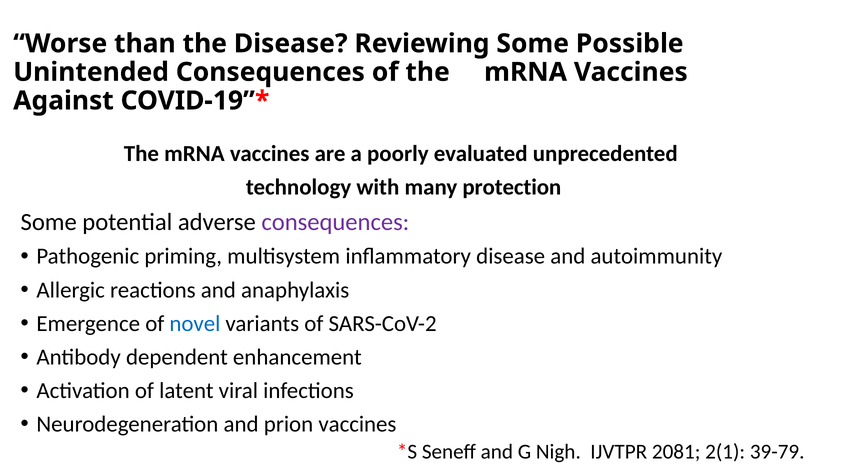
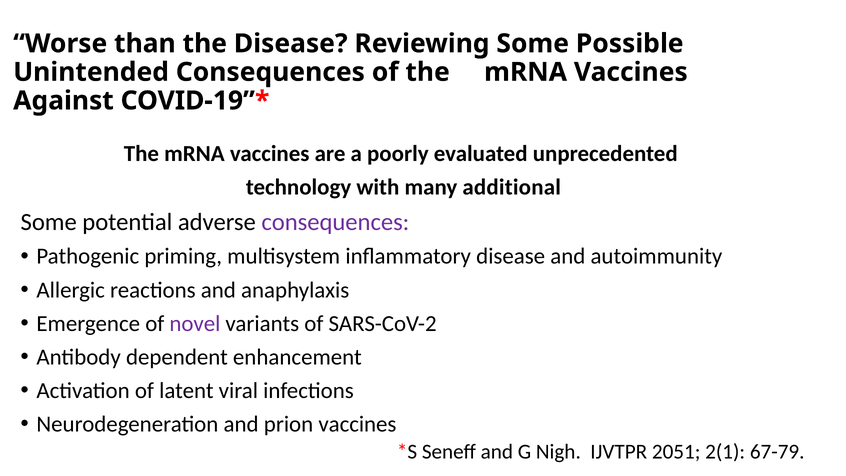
protection: protection -> additional (512, 187)
novel colour: blue -> purple (195, 323)
2081: 2081 -> 2051 (676, 452)
39-79: 39-79 -> 67-79 (777, 452)
